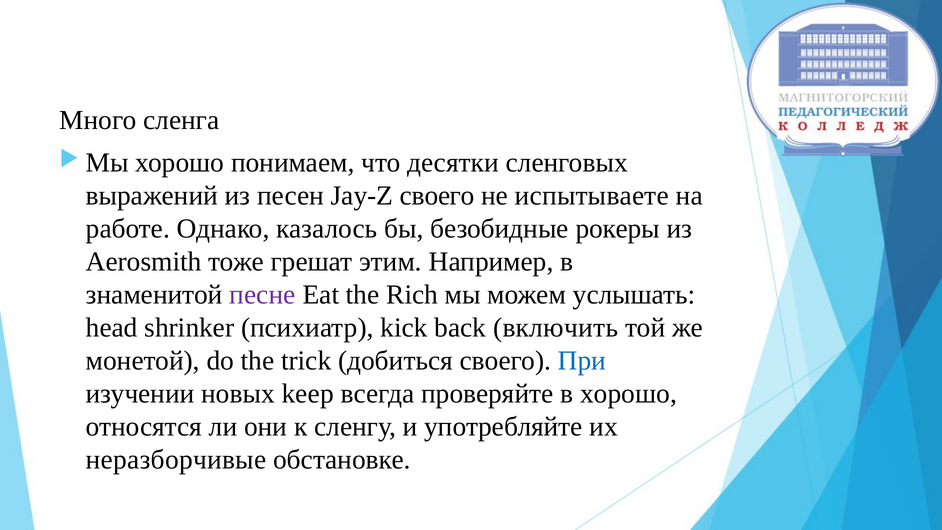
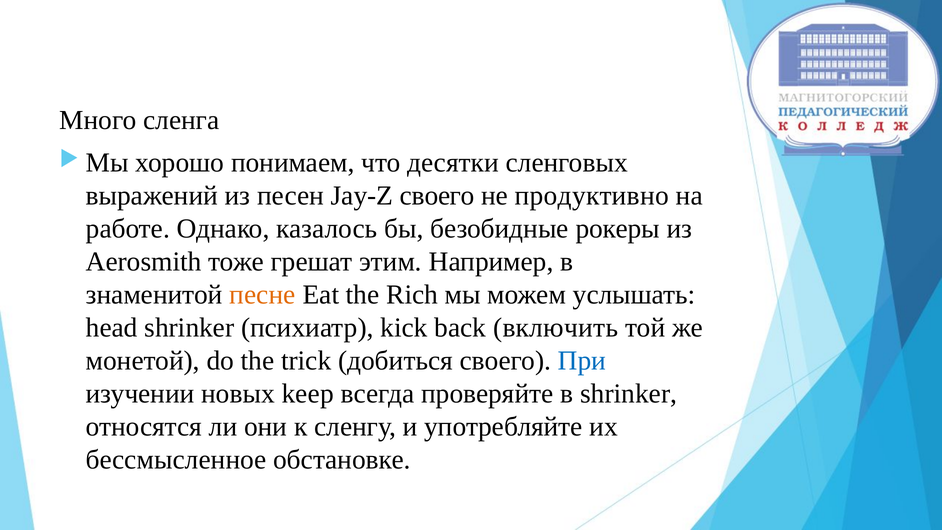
испытываете: испытываете -> продуктивно (592, 196)
песне colour: purple -> orange (262, 295)
в хорошо: хорошо -> shrinker (629, 394)
неразборчивые: неразборчивые -> бессмысленное (176, 460)
